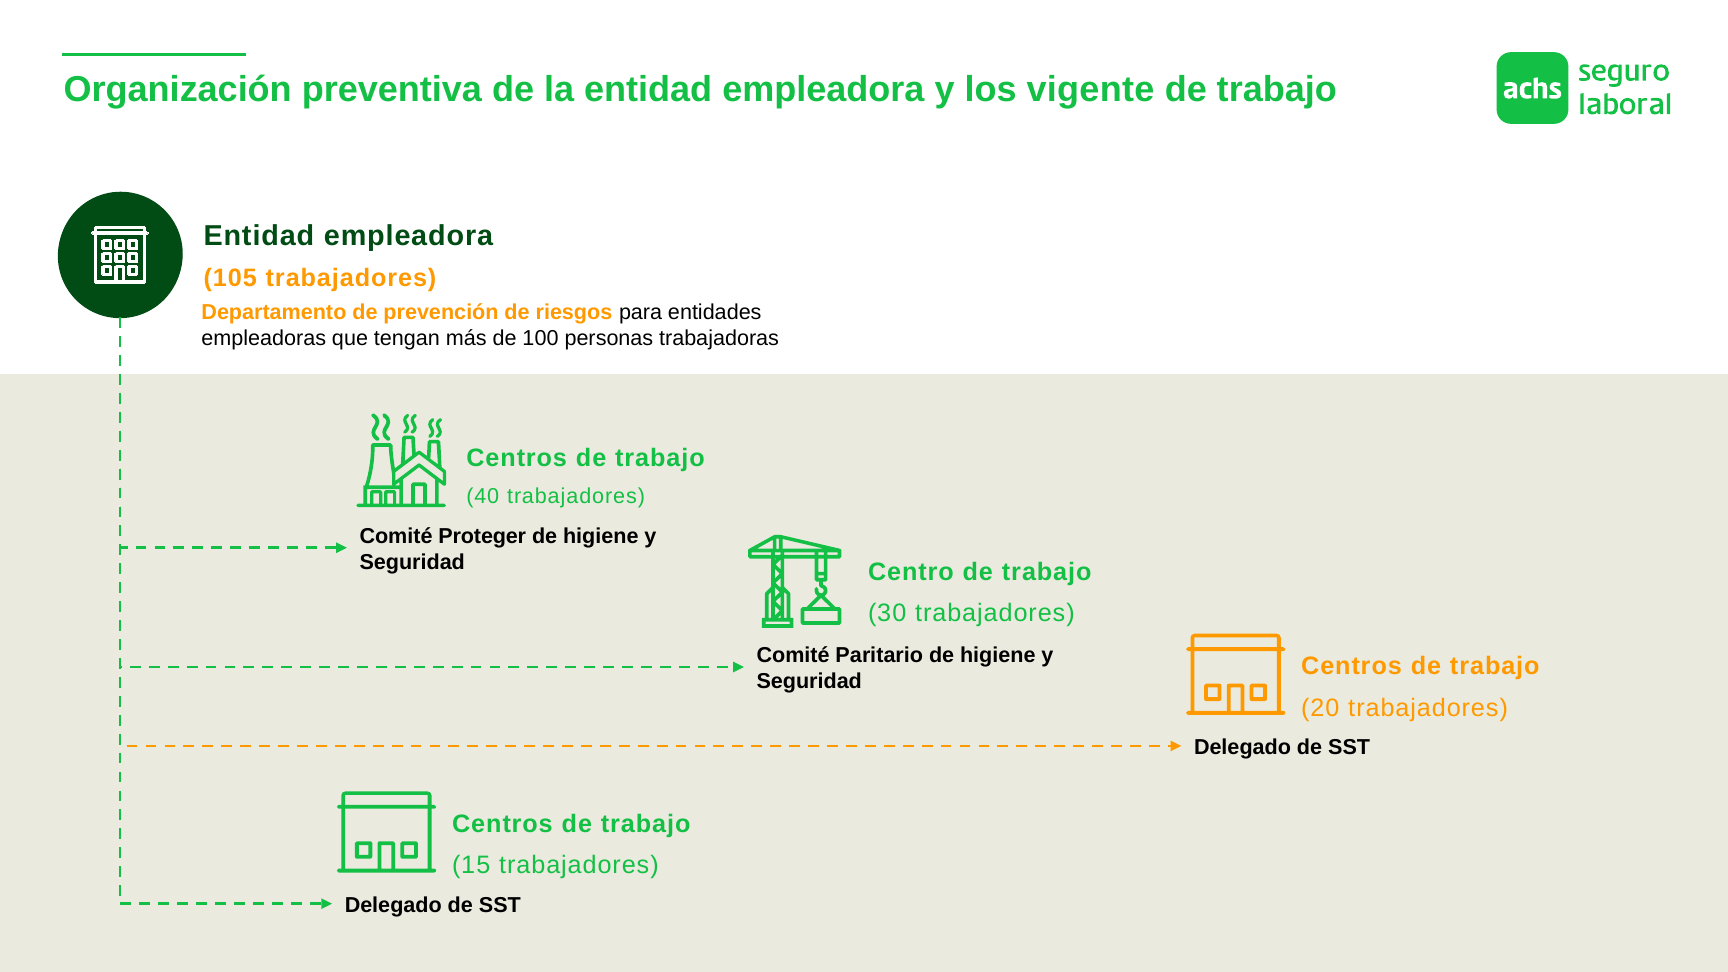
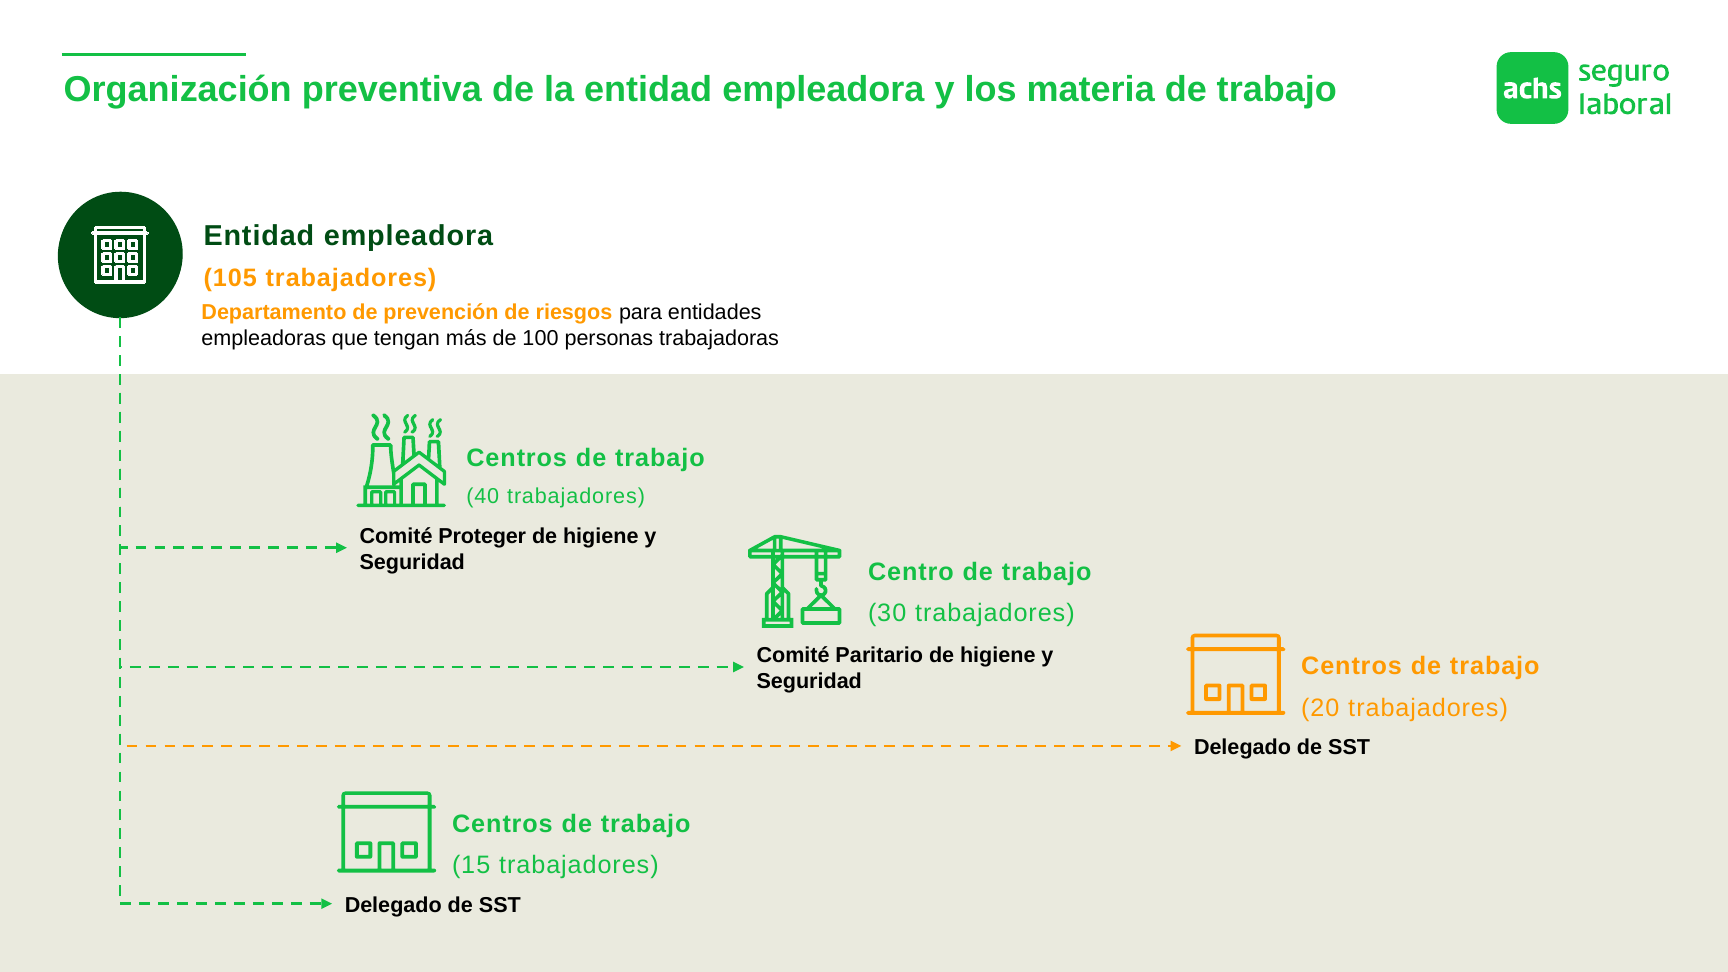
vigente: vigente -> materia (1091, 90)
